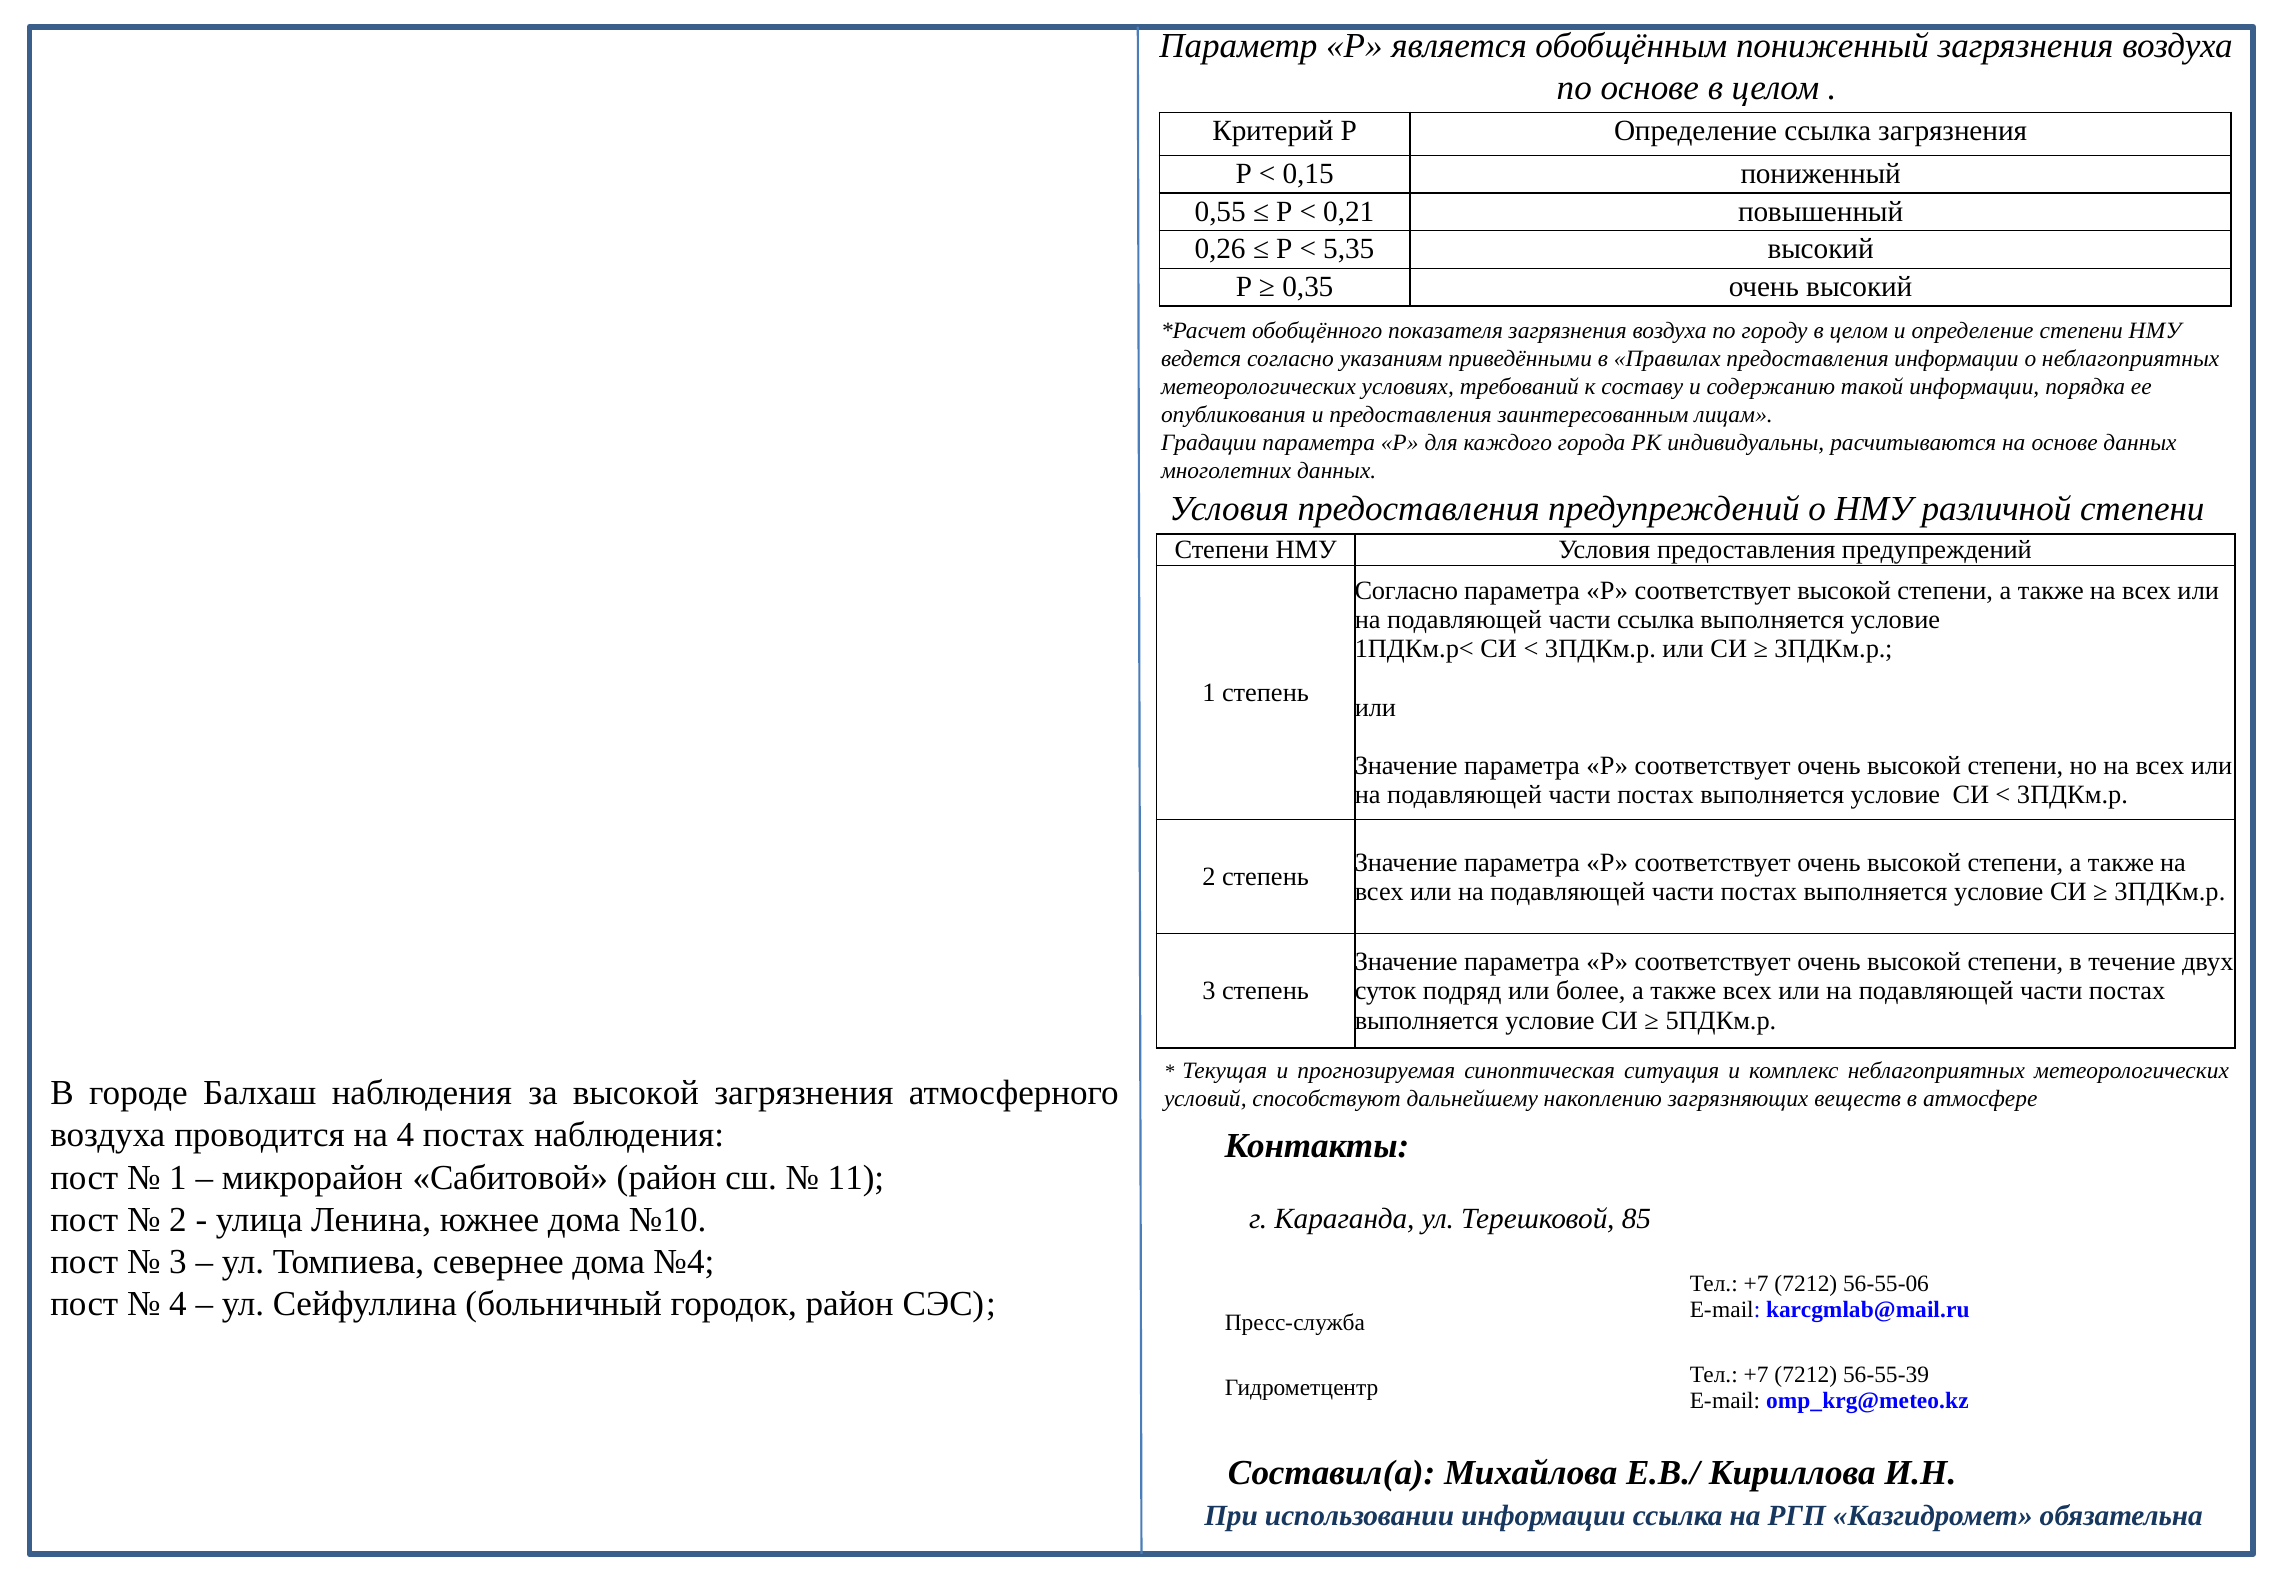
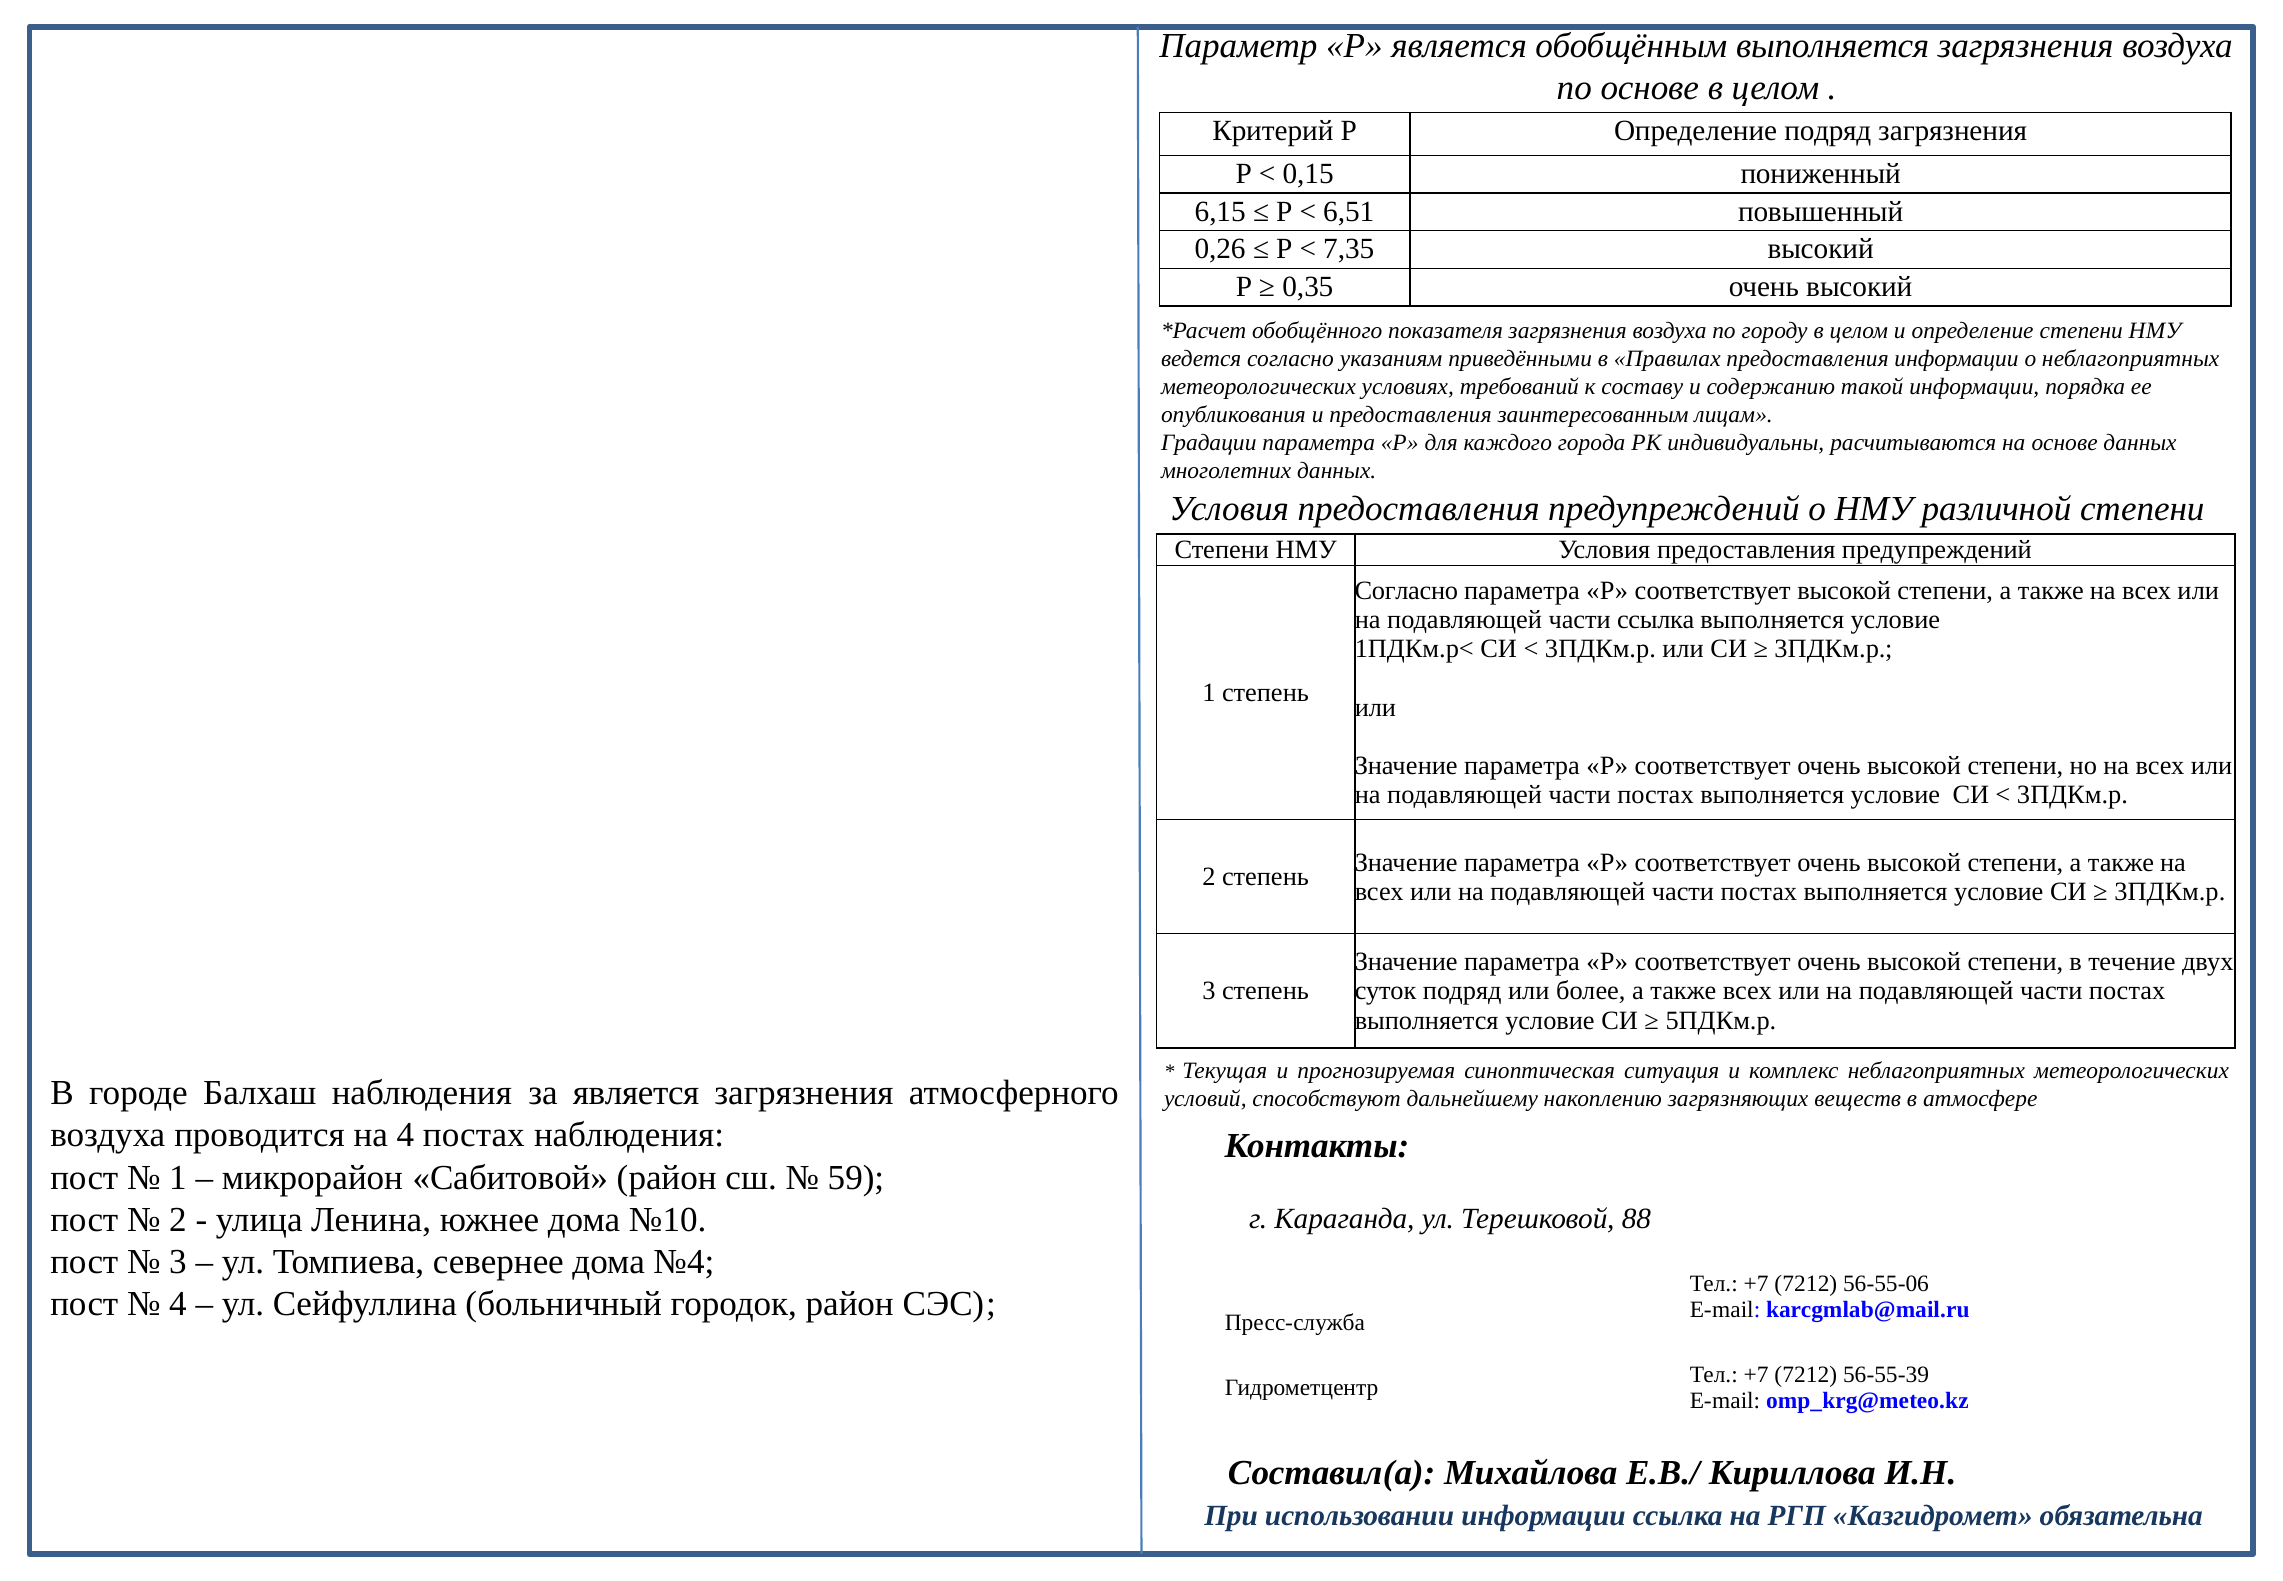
обобщённым пониженный: пониженный -> выполняется (1833, 46)
Определение ссылка: ссылка -> подряд (1828, 131)
0,55: 0,55 -> 6,15 (1220, 212)
0,21: 0,21 -> 6,51 (1349, 212)
5,35: 5,35 -> 7,35 (1349, 249)
за высокой: высокой -> является (636, 1093)
11: 11 -> 59 (856, 1177)
85: 85 -> 88 (1636, 1219)
